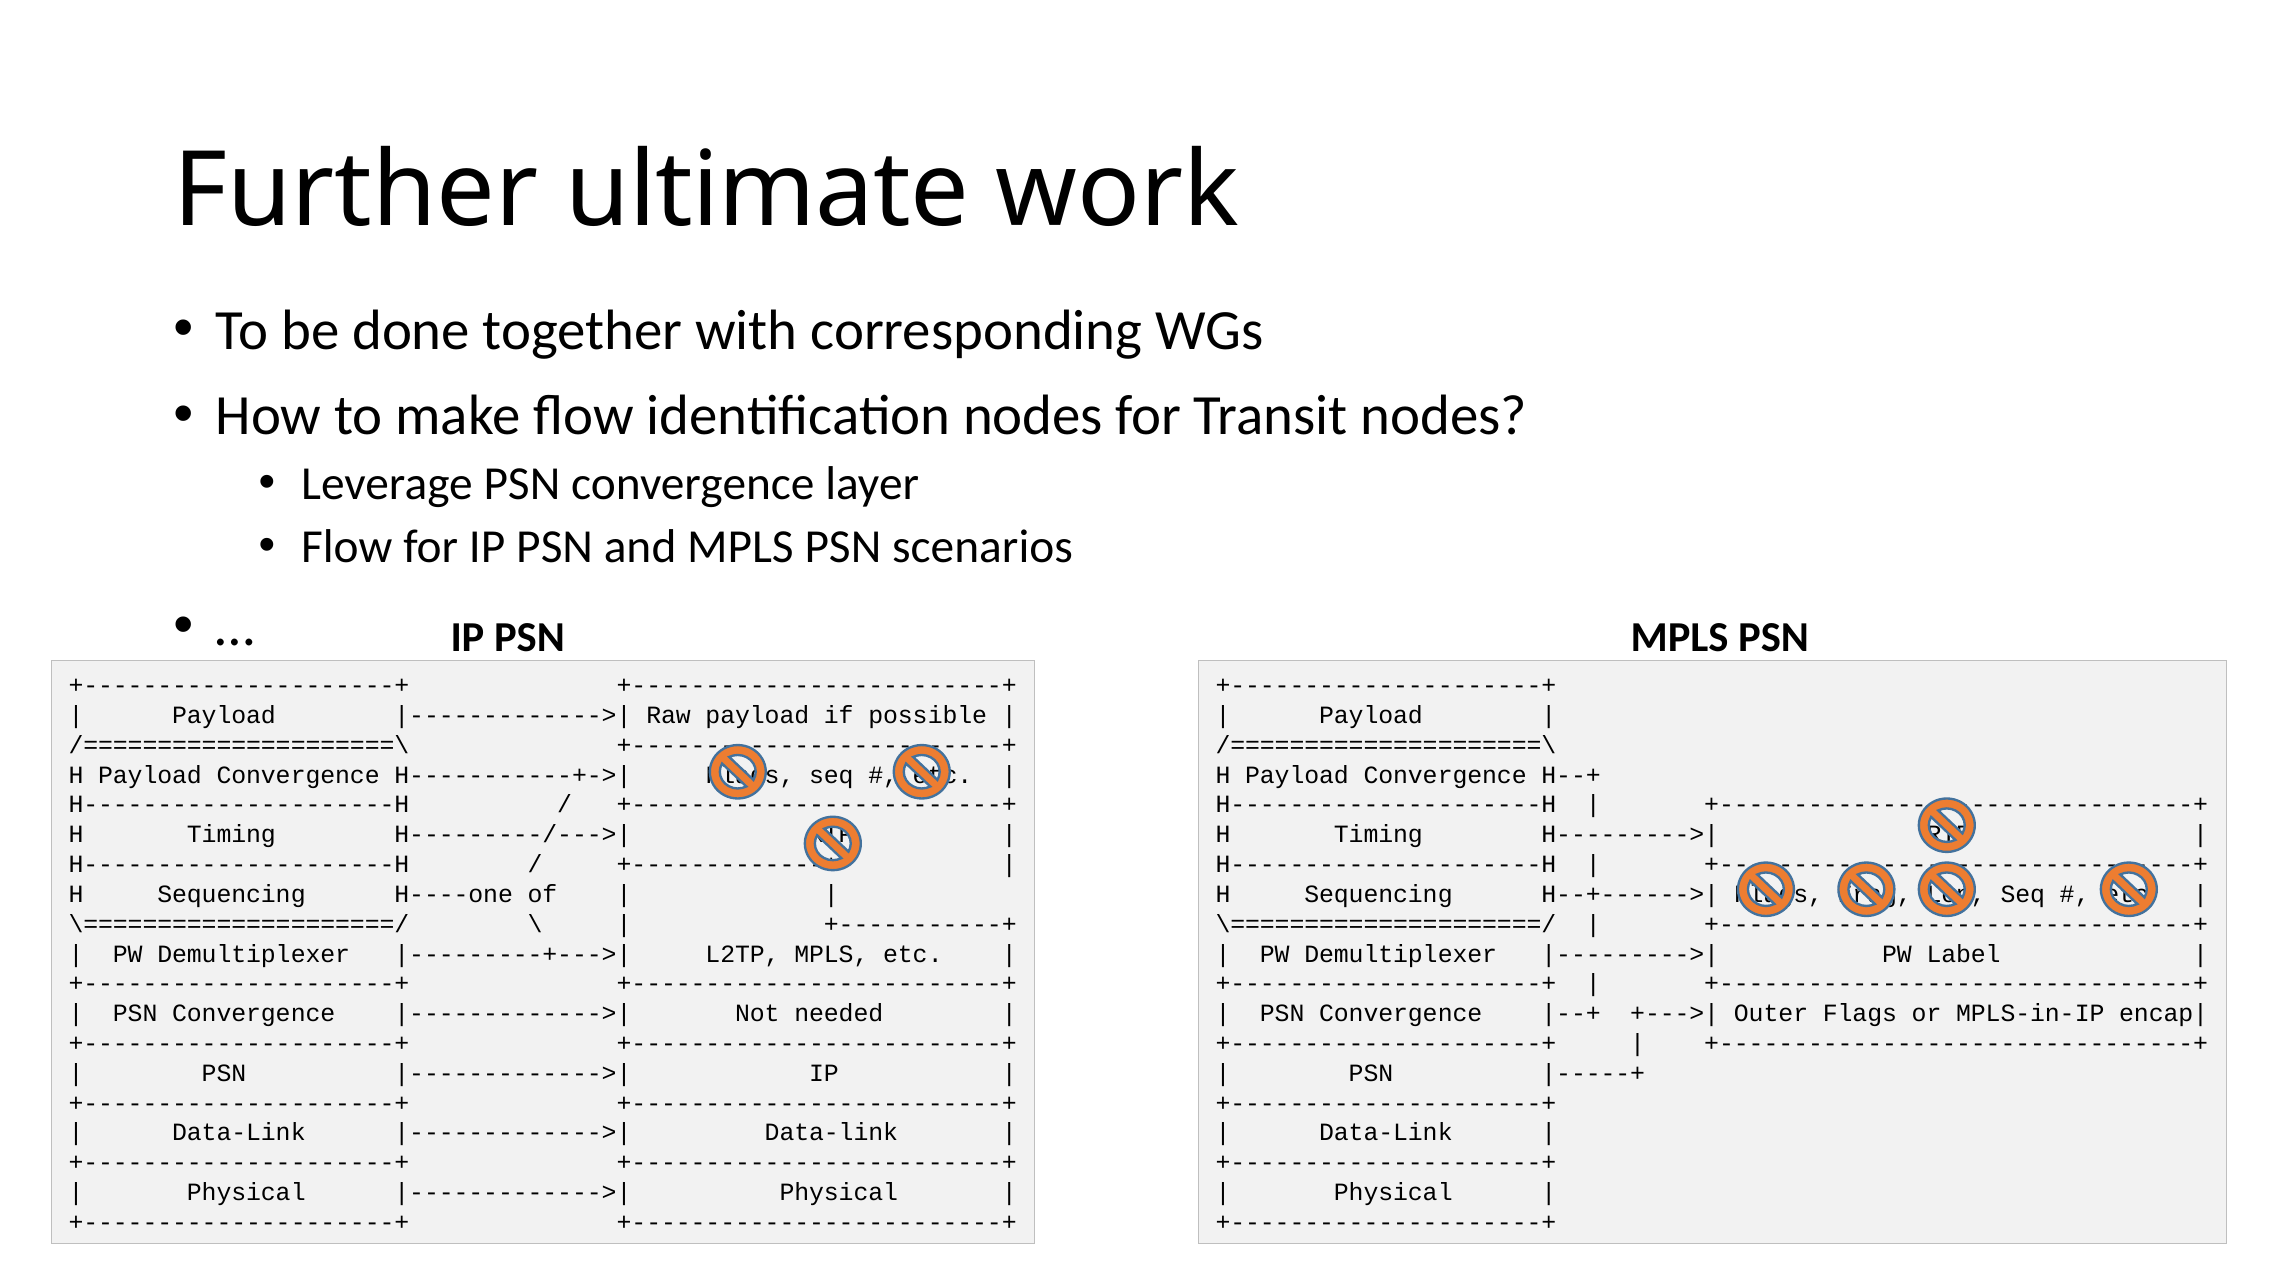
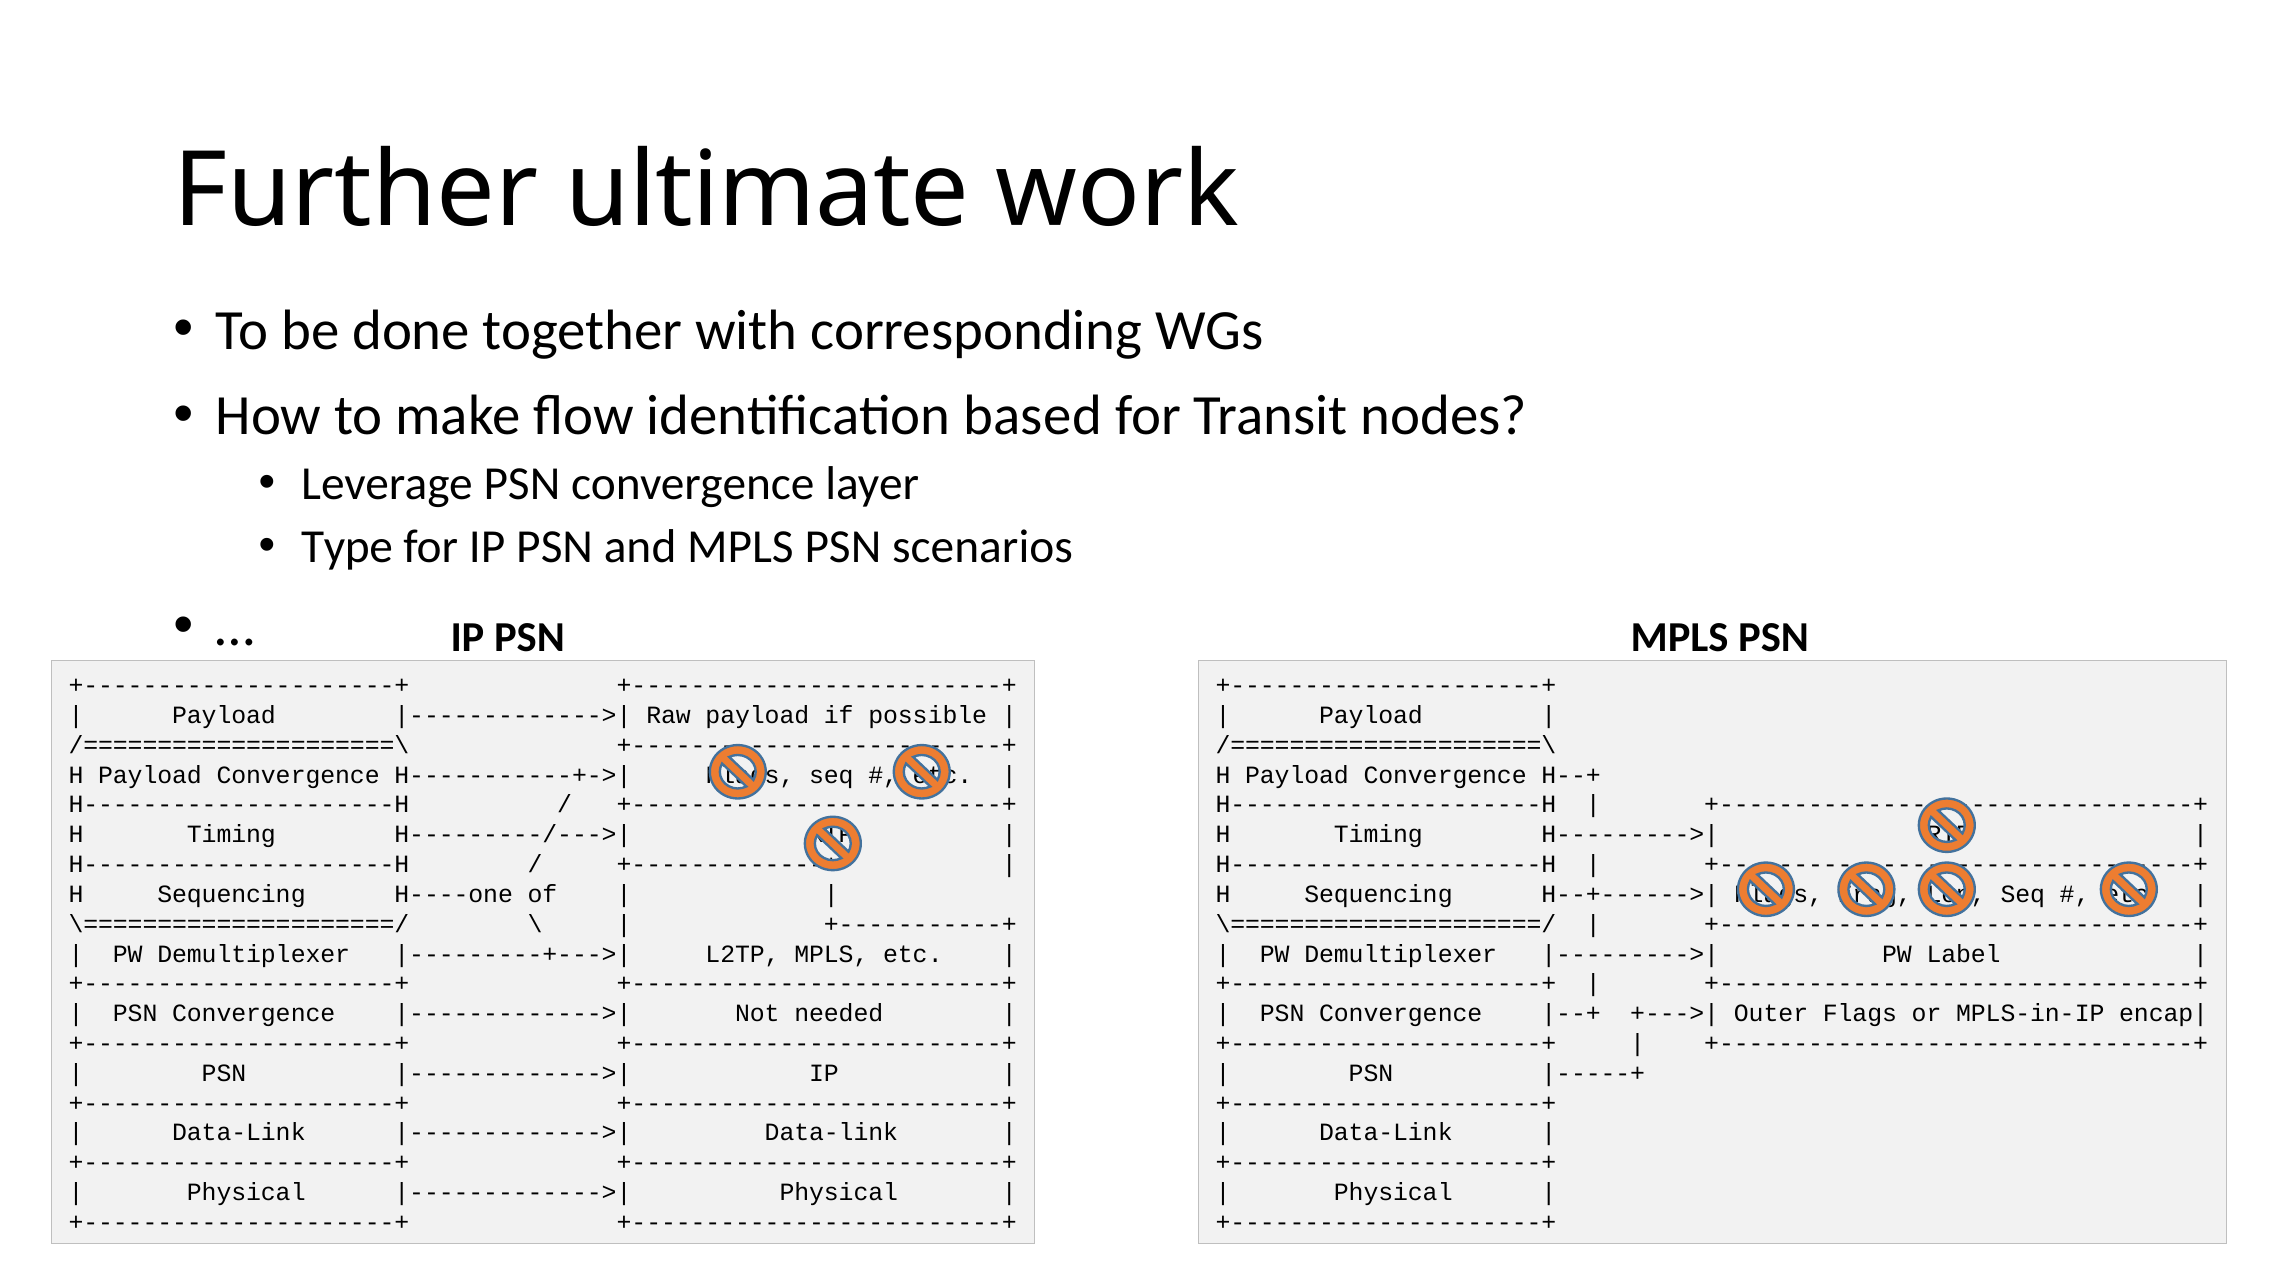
identification nodes: nodes -> based (1033, 415)
Flow: Flow -> Type (347, 546)
